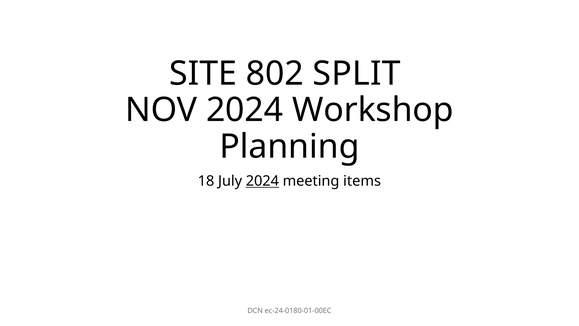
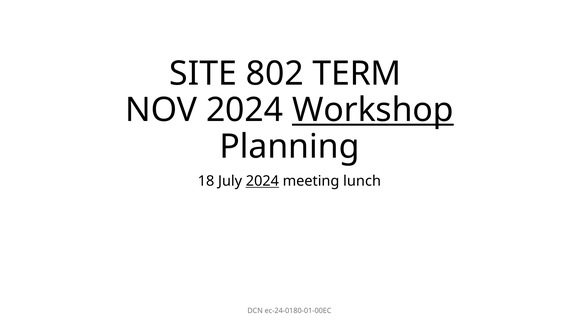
SPLIT: SPLIT -> TERM (357, 73)
Workshop underline: none -> present (373, 110)
items: items -> lunch (362, 181)
